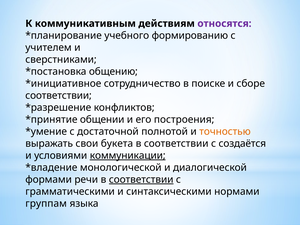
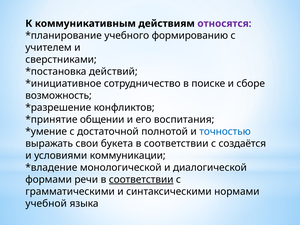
общению: общению -> действий (113, 72)
соответствии: соответствии -> возможность (58, 96)
построения: построения -> воспитания (184, 120)
точностью colour: orange -> blue (225, 132)
коммуникации underline: present -> none (128, 156)
группам: группам -> учебной (46, 204)
